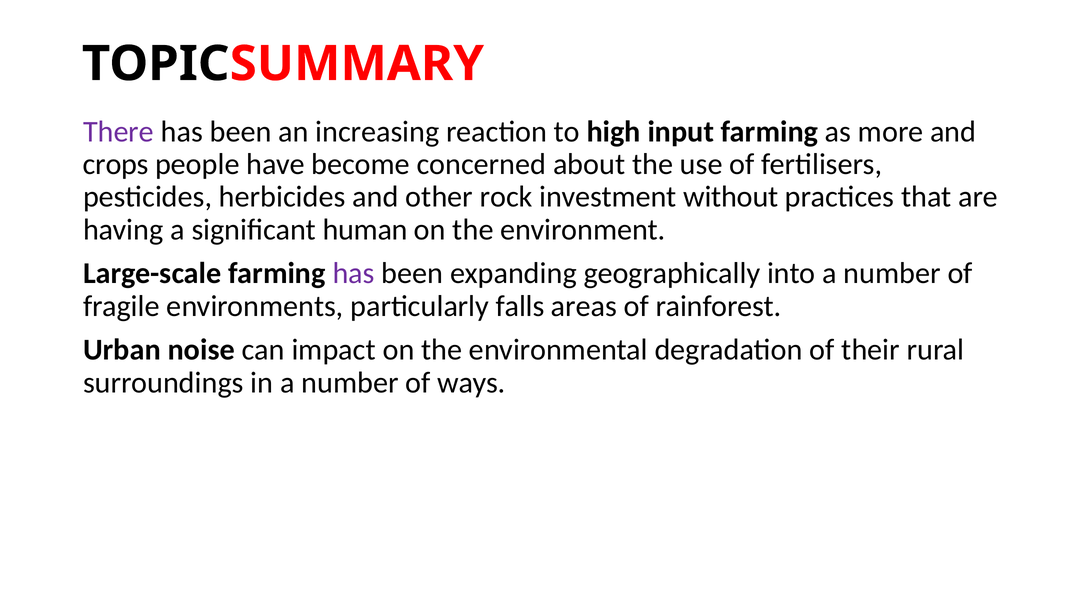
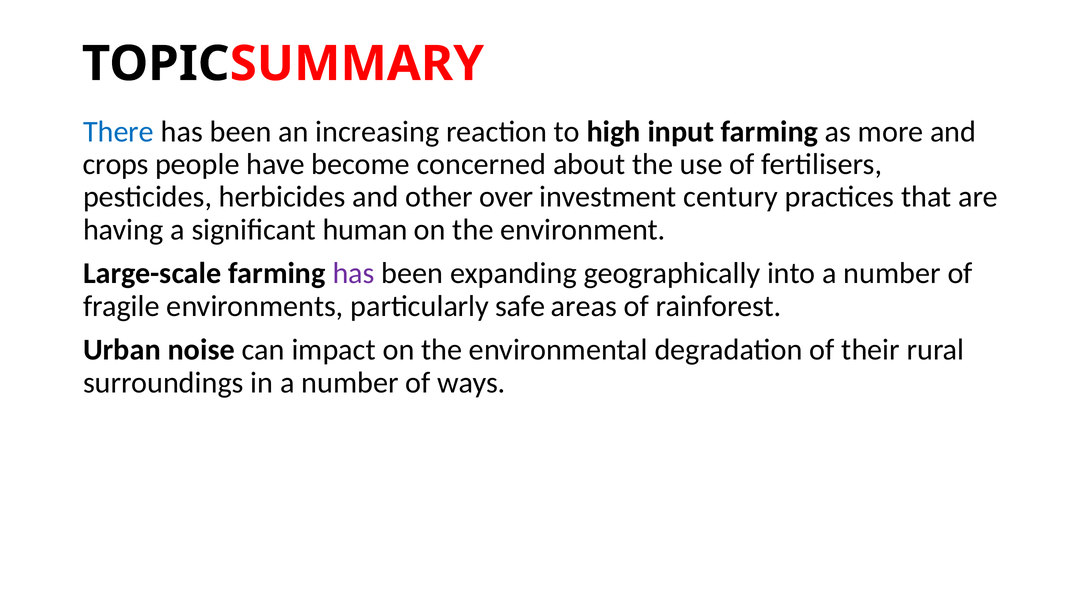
There colour: purple -> blue (119, 132)
rock: rock -> over (506, 197)
without: without -> century (731, 197)
falls: falls -> safe (520, 306)
